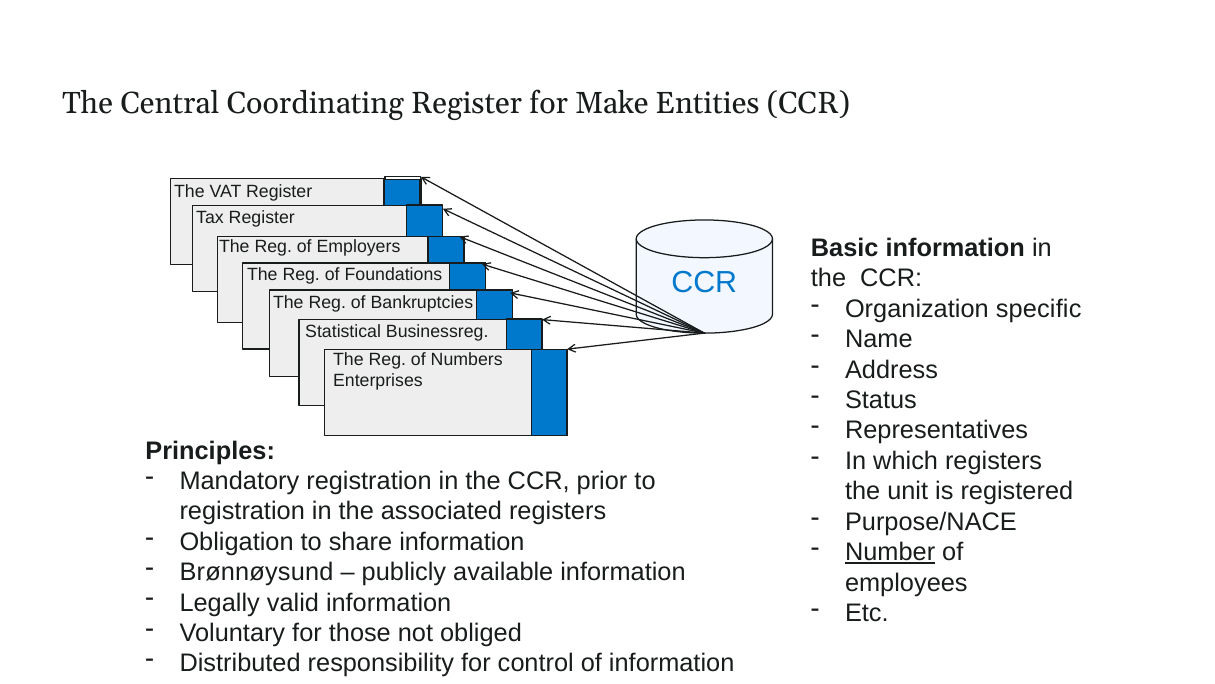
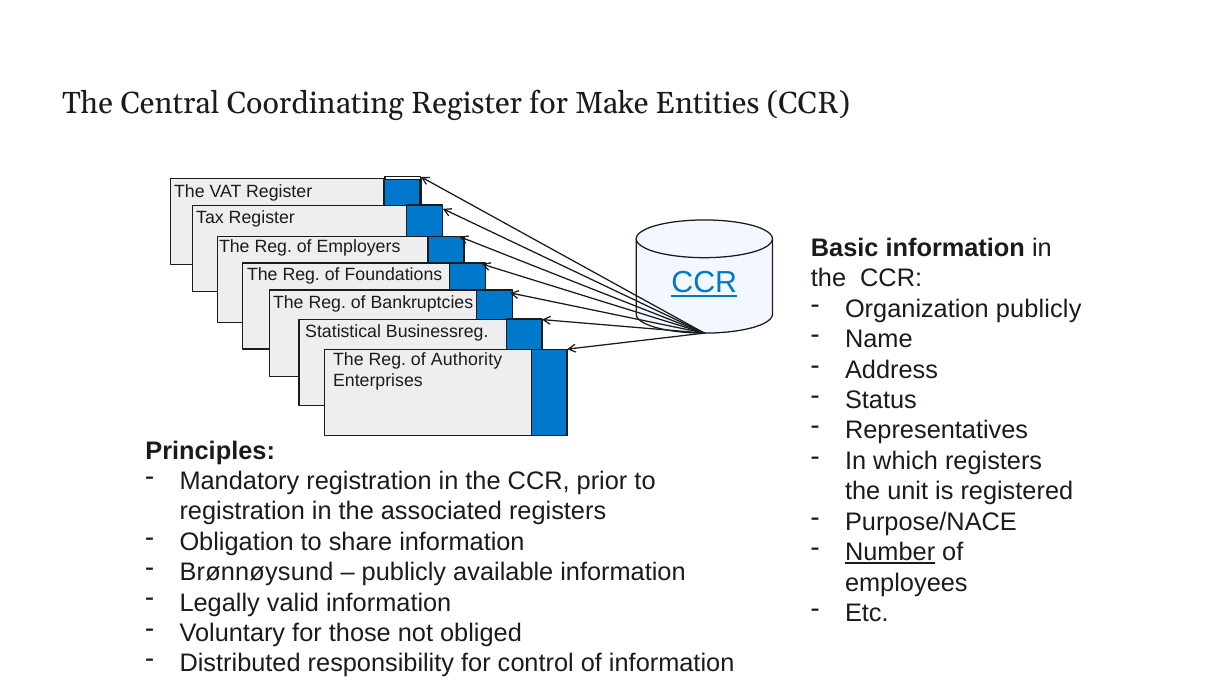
CCR underline: none -> present (704, 282)
Organization specific: specific -> publicly (1039, 309)
Numbers: Numbers -> Authority (467, 359)
